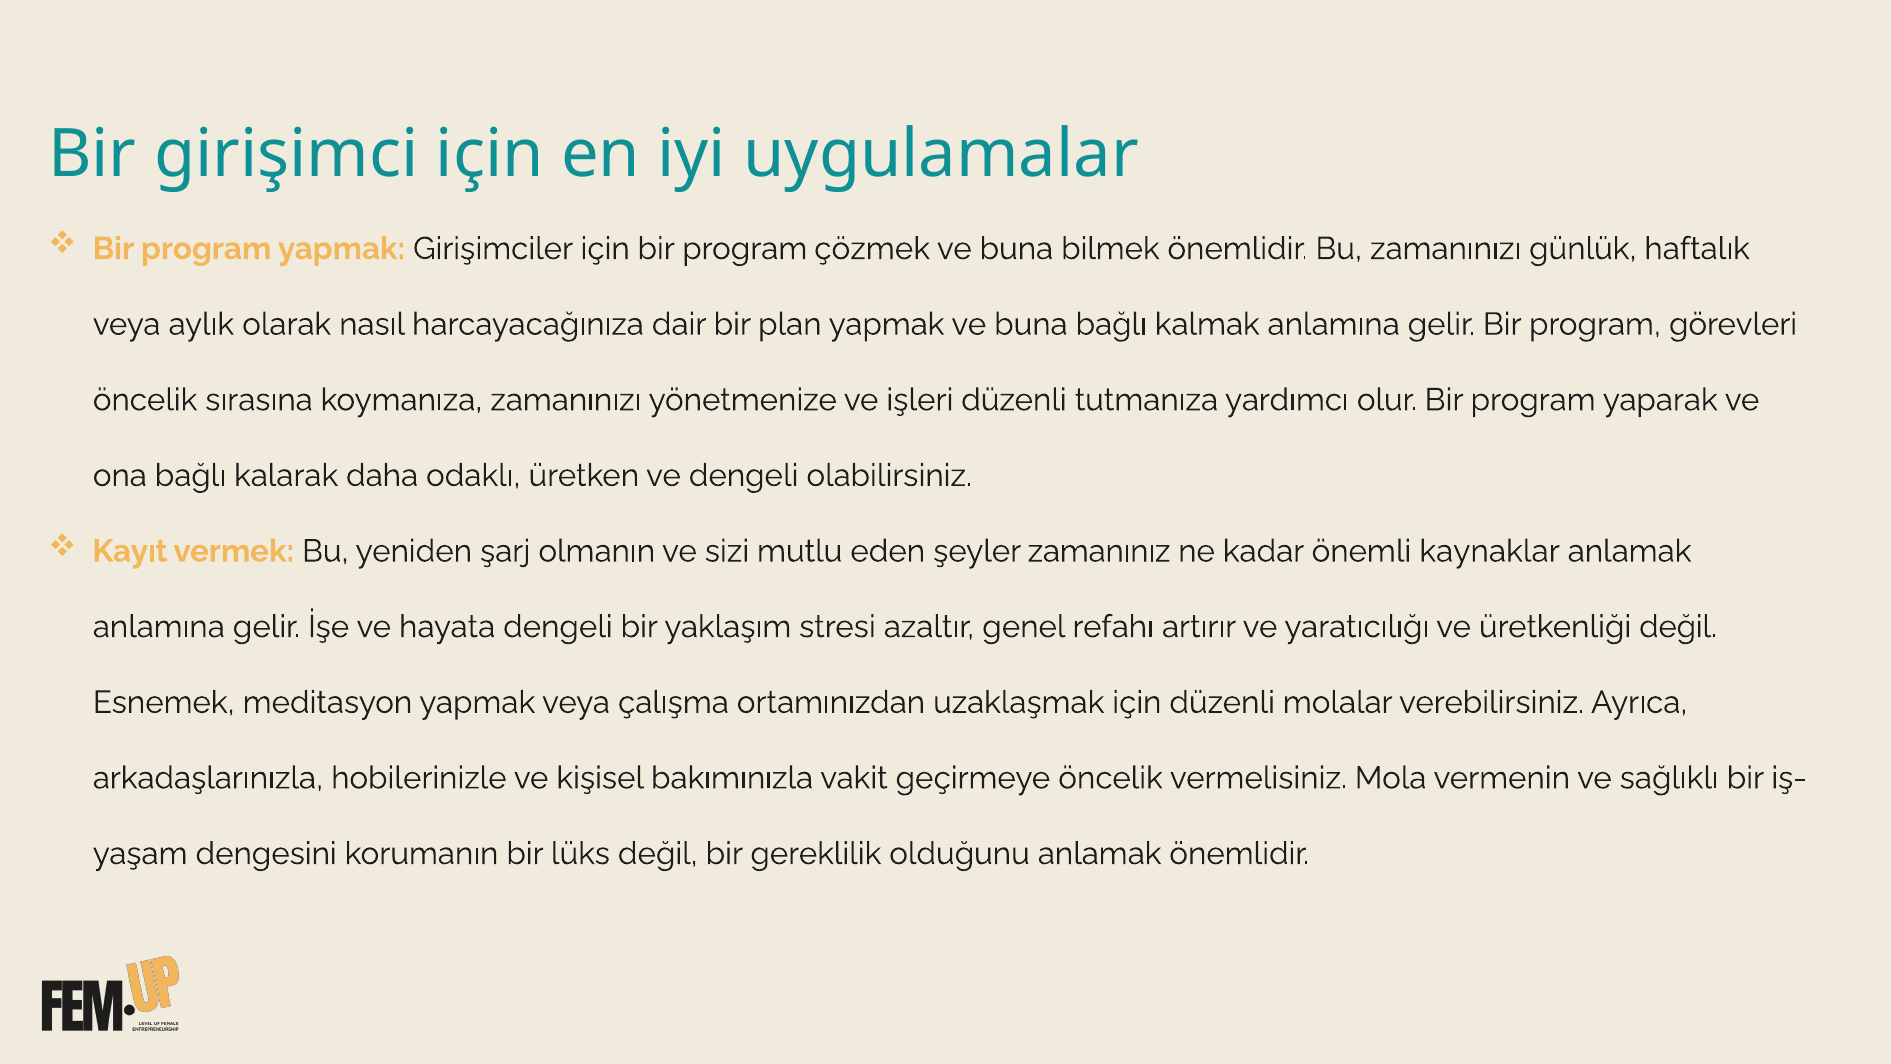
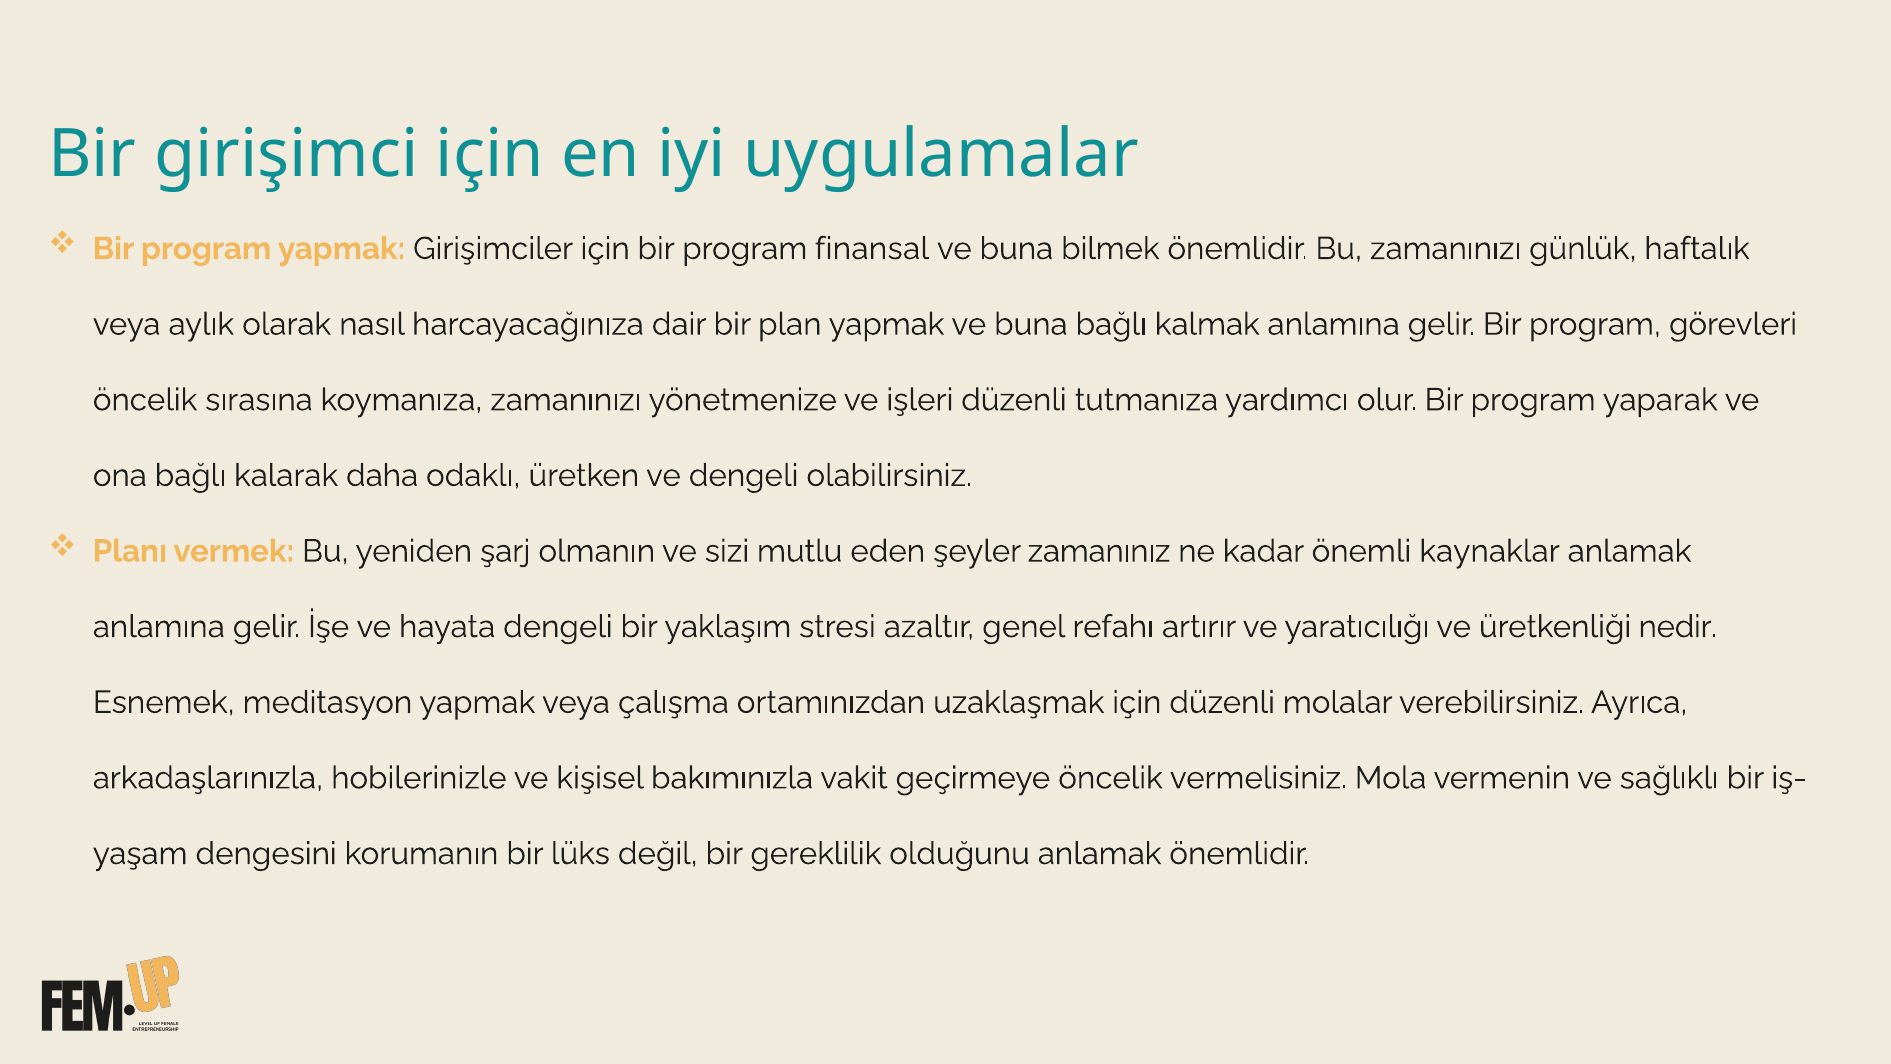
çözmek: çözmek -> finansal (872, 249)
Kayıt: Kayıt -> Planı (130, 551)
üretkenliği değil: değil -> nedir (1678, 627)
